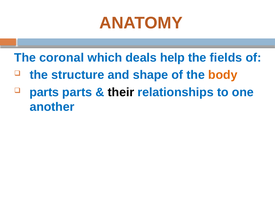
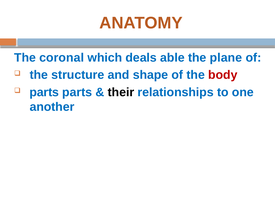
help: help -> able (172, 58)
fields: fields -> plane (226, 58)
body colour: orange -> red (223, 75)
